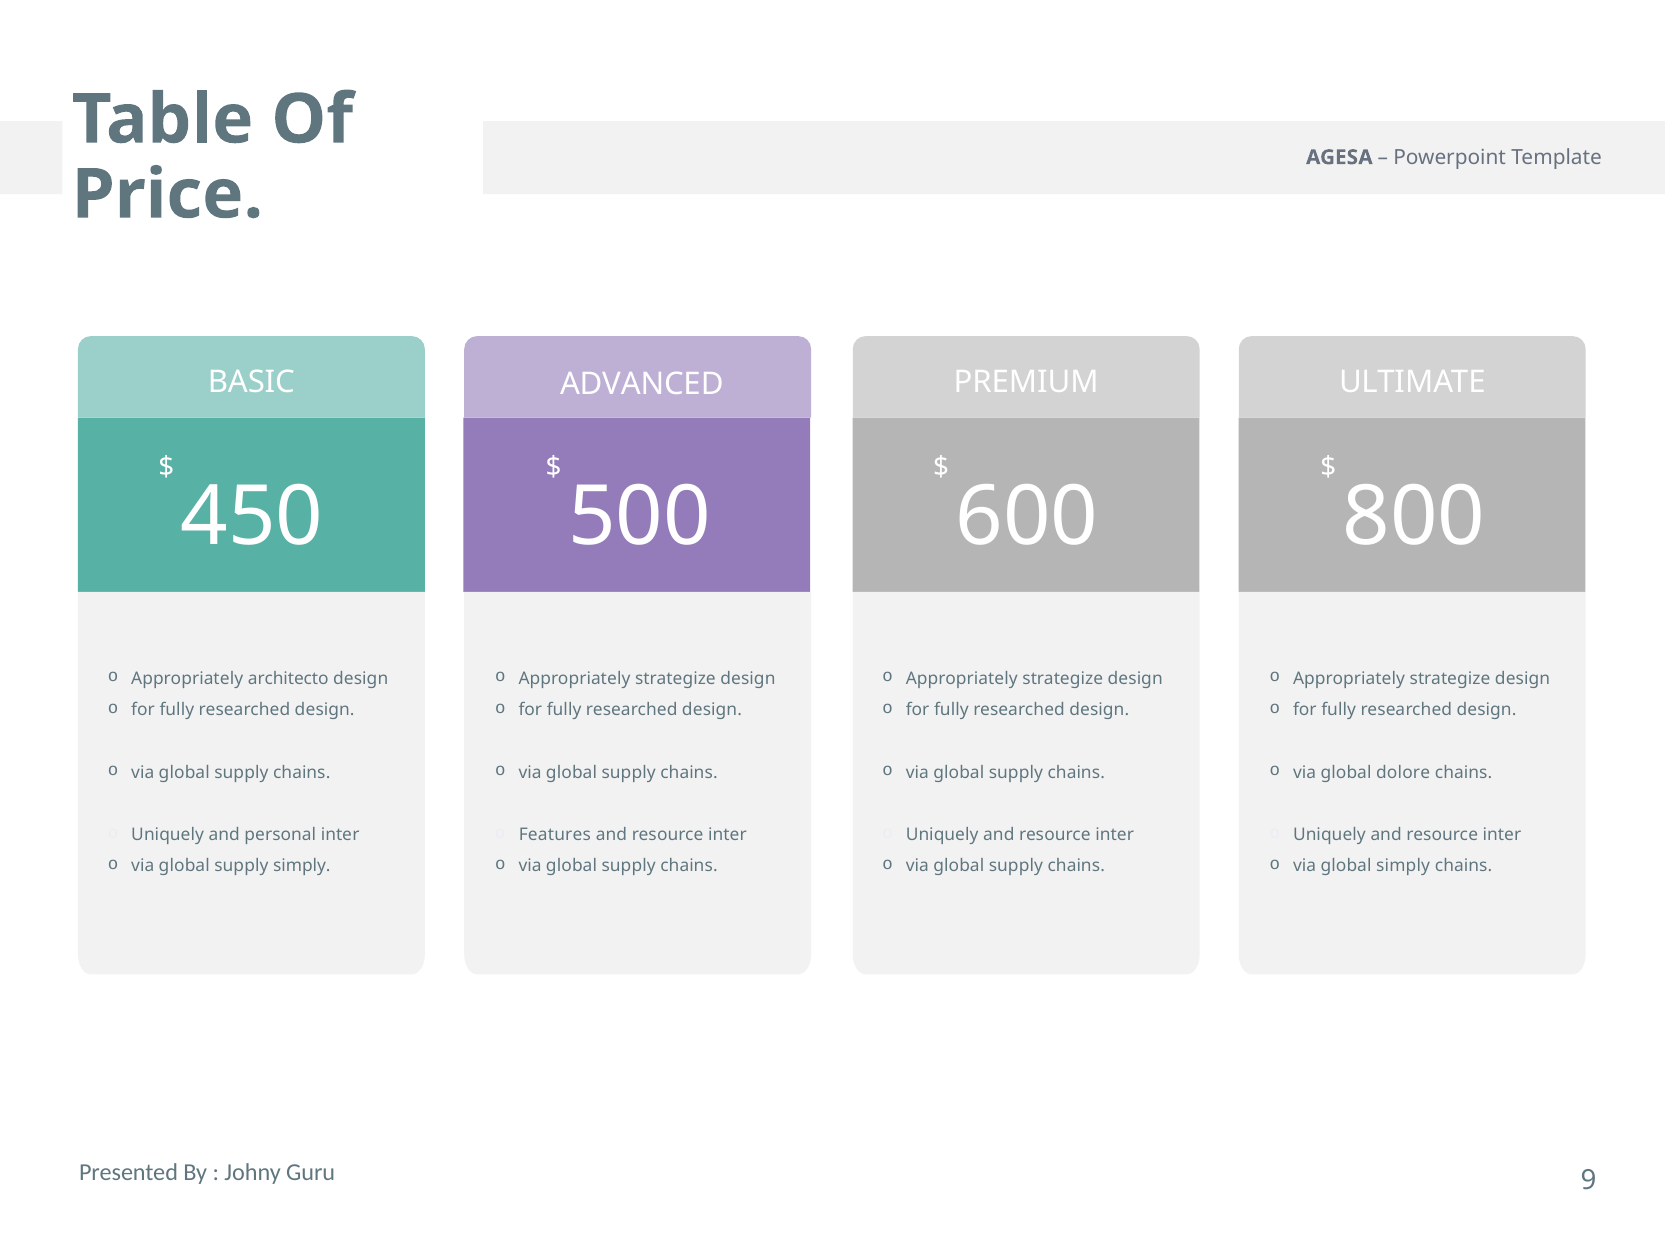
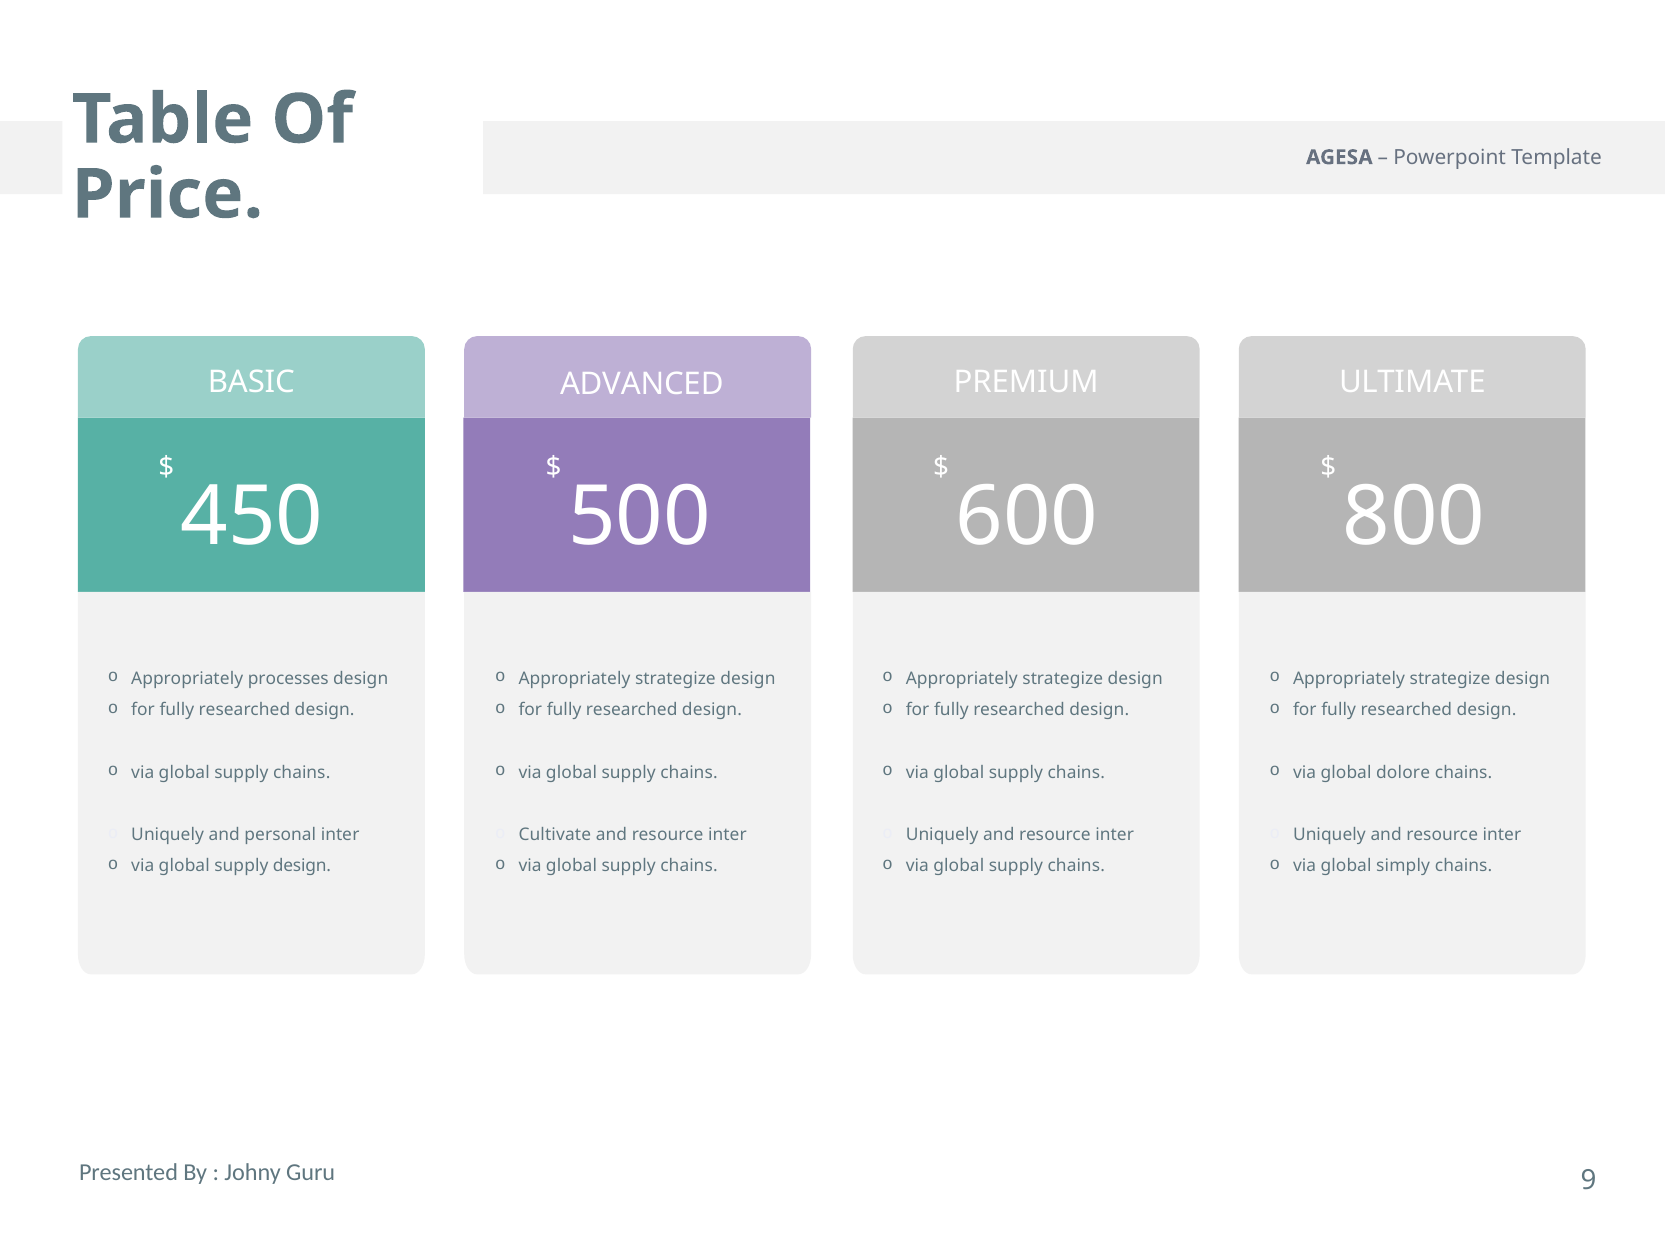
architecto: architecto -> processes (288, 678)
Features: Features -> Cultivate (555, 835)
supply simply: simply -> design (302, 866)
